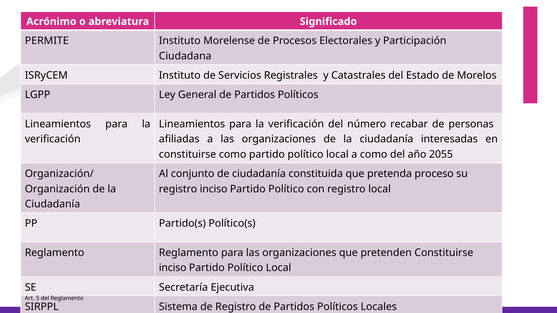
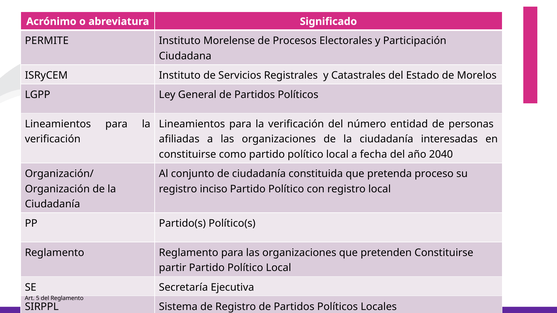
recabar: recabar -> entidad (409, 124)
a como: como -> fecha (374, 155)
2055: 2055 -> 2040 (441, 155)
inciso: inciso -> partir (173, 268)
